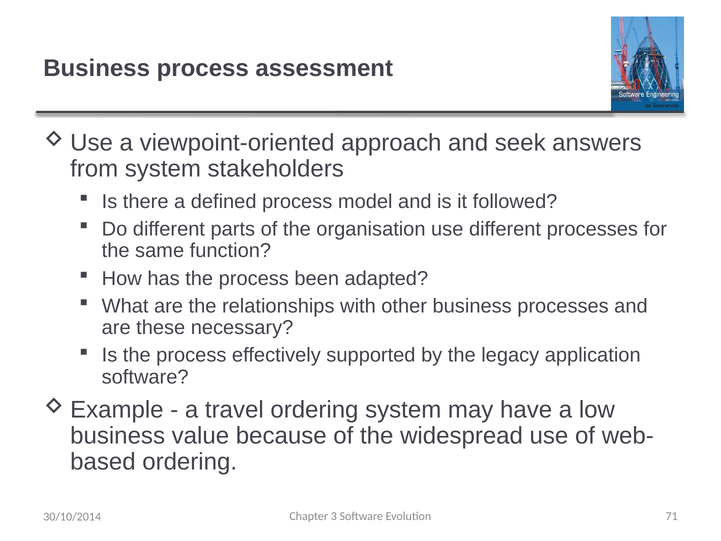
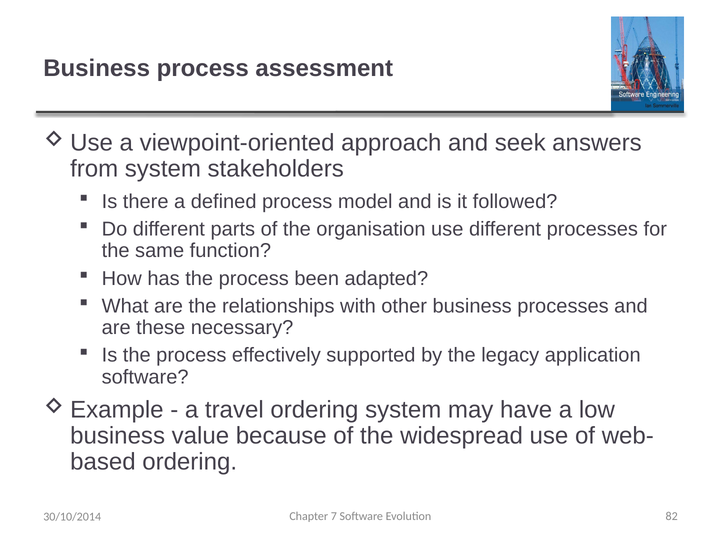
3: 3 -> 7 (334, 516)
71: 71 -> 82 (672, 516)
